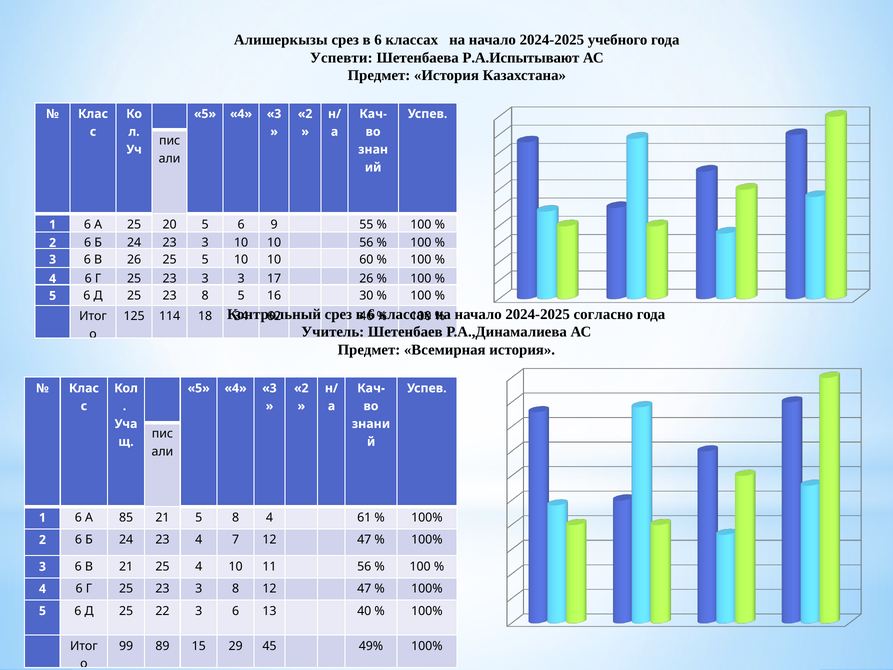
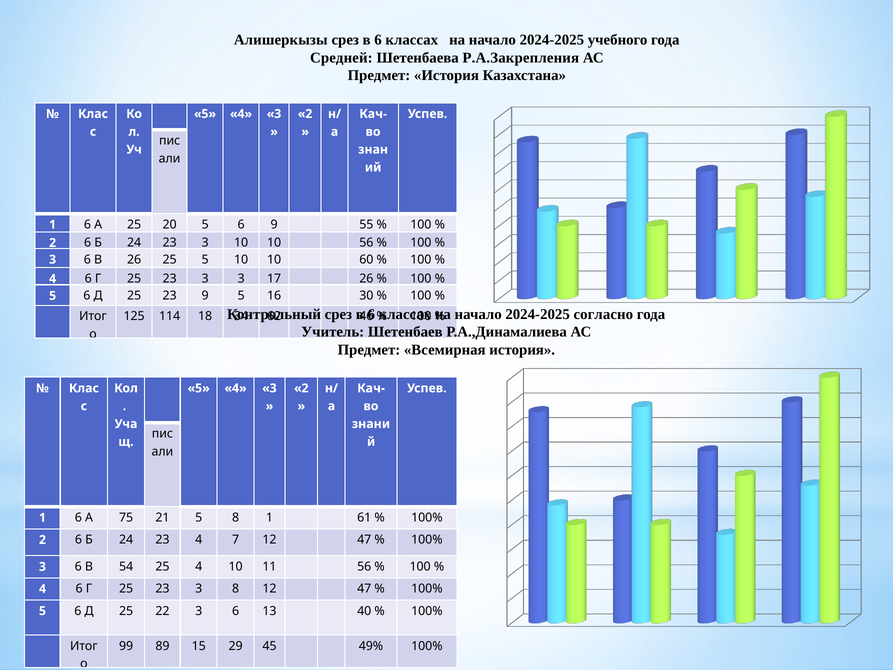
Успевти: Успевти -> Средней (341, 58)
Р.А.Испытывают: Р.А.Испытывают -> Р.А.Закрепления (521, 58)
23 8: 8 -> 9 (205, 296)
85: 85 -> 75 (126, 518)
8 4: 4 -> 1 (270, 518)
В 21: 21 -> 54 (126, 567)
